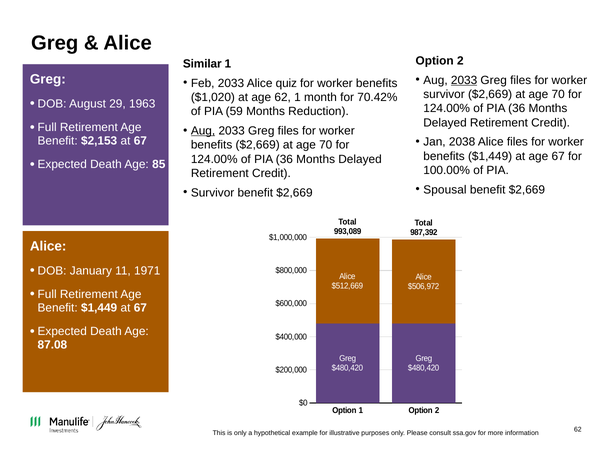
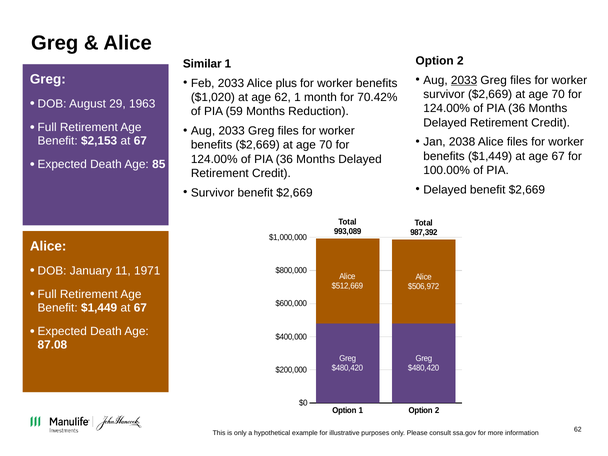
quiz: quiz -> plus (286, 83)
Aug underline: present -> none (203, 131)
Spousal: Spousal -> Delayed (445, 190)
